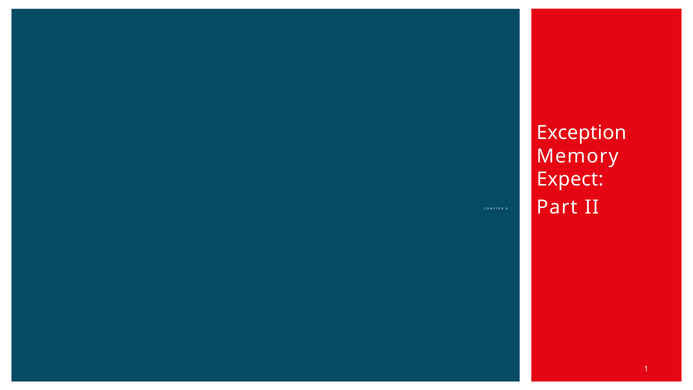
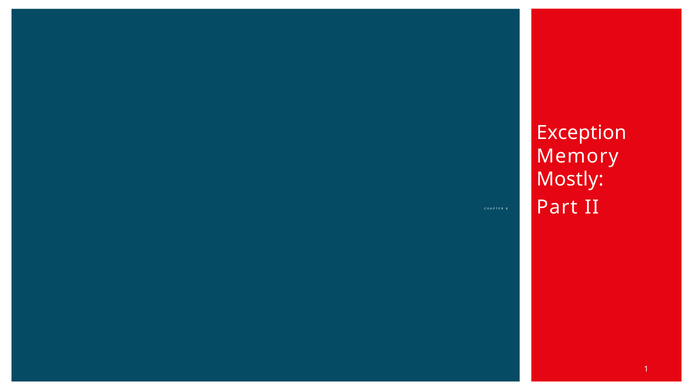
Expect: Expect -> Mostly (570, 179)
